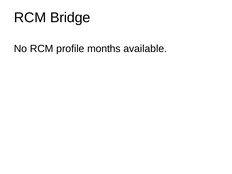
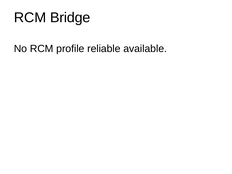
months: months -> reliable (104, 49)
